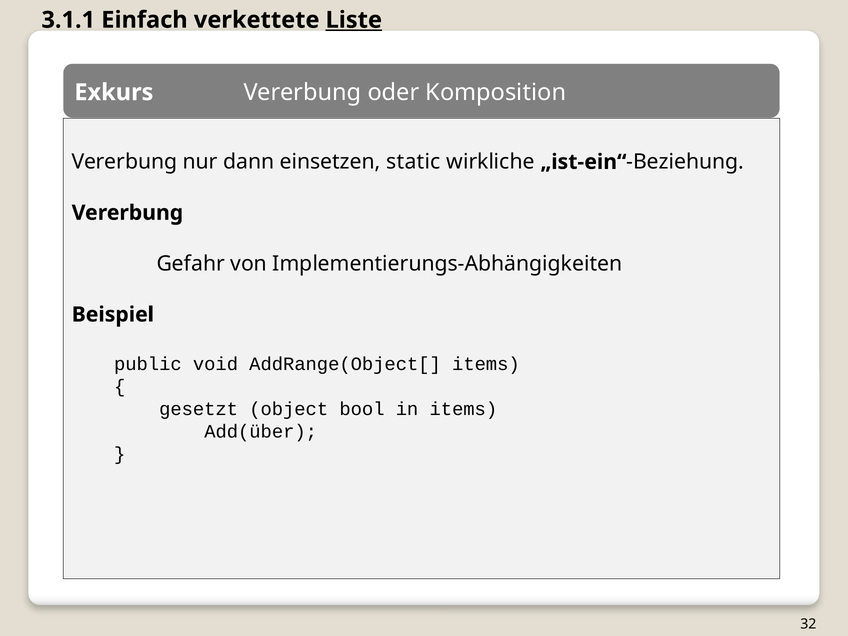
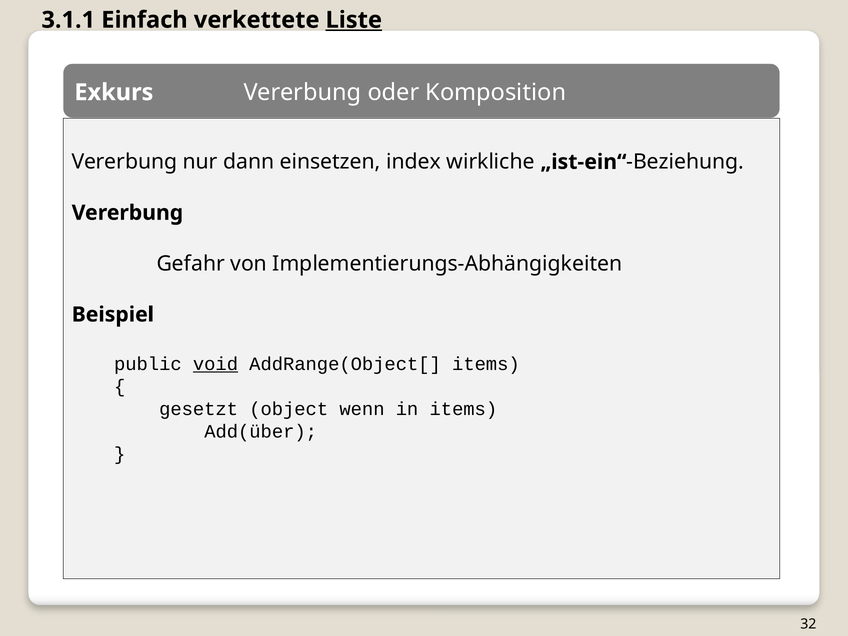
static: static -> index (413, 162)
void underline: none -> present (215, 364)
bool: bool -> wenn (362, 409)
